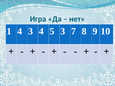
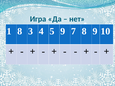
1 4: 4 -> 8 (20, 31)
5 3: 3 -> 9 (63, 31)
